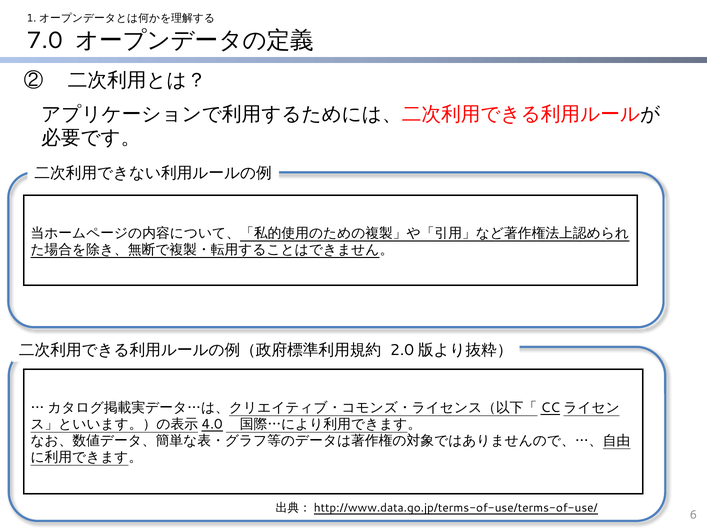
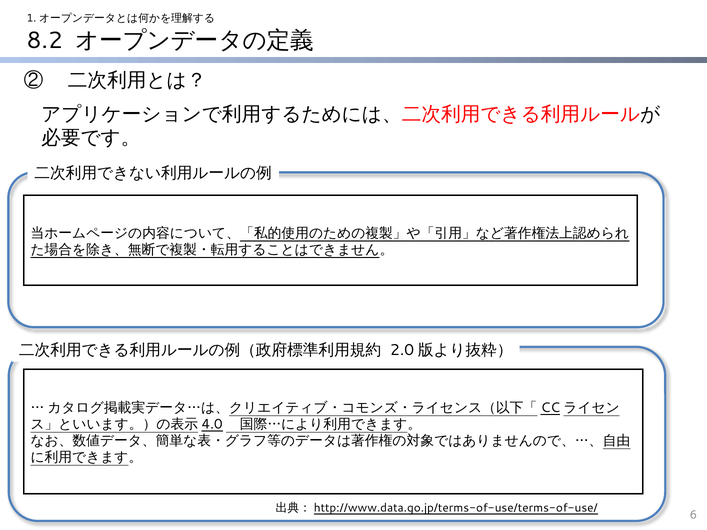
7.0: 7.0 -> 8.2 (45, 41)
